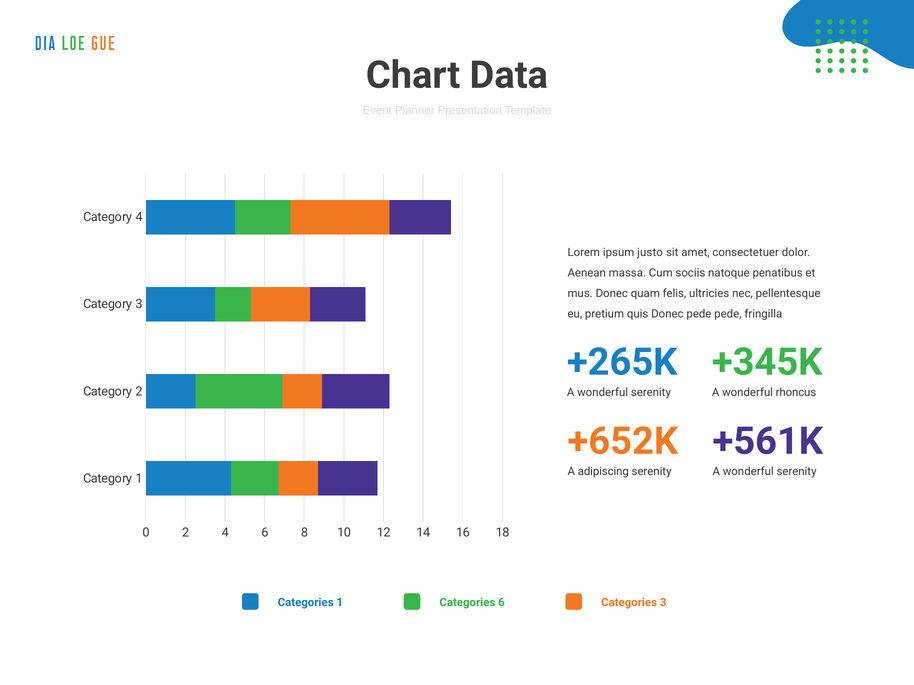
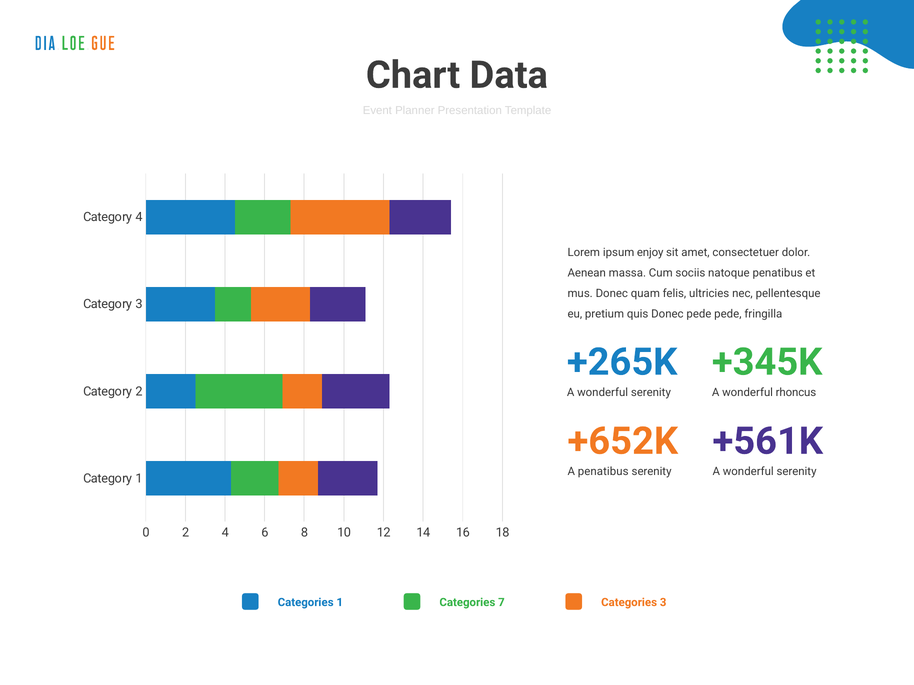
justo: justo -> enjoy (650, 252)
A adipiscing: adipiscing -> penatibus (603, 472)
Categories 6: 6 -> 7 (501, 603)
